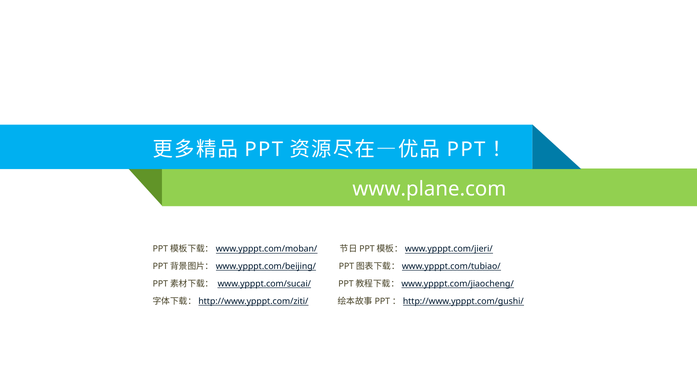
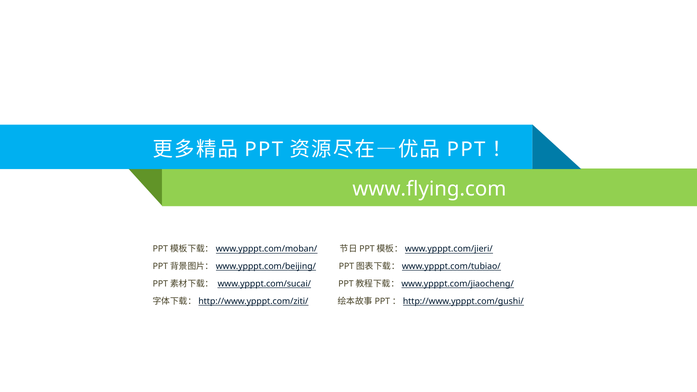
www.plane.com: www.plane.com -> www.flying.com (429, 189)
